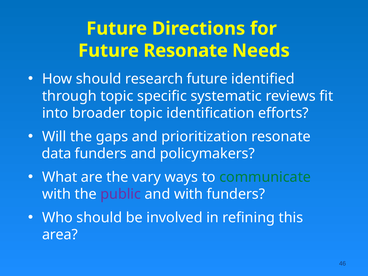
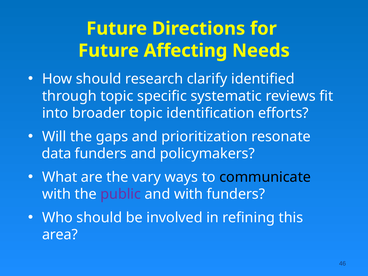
Future Resonate: Resonate -> Affecting (186, 51)
research future: future -> clarify (207, 79)
communicate colour: green -> black (265, 177)
